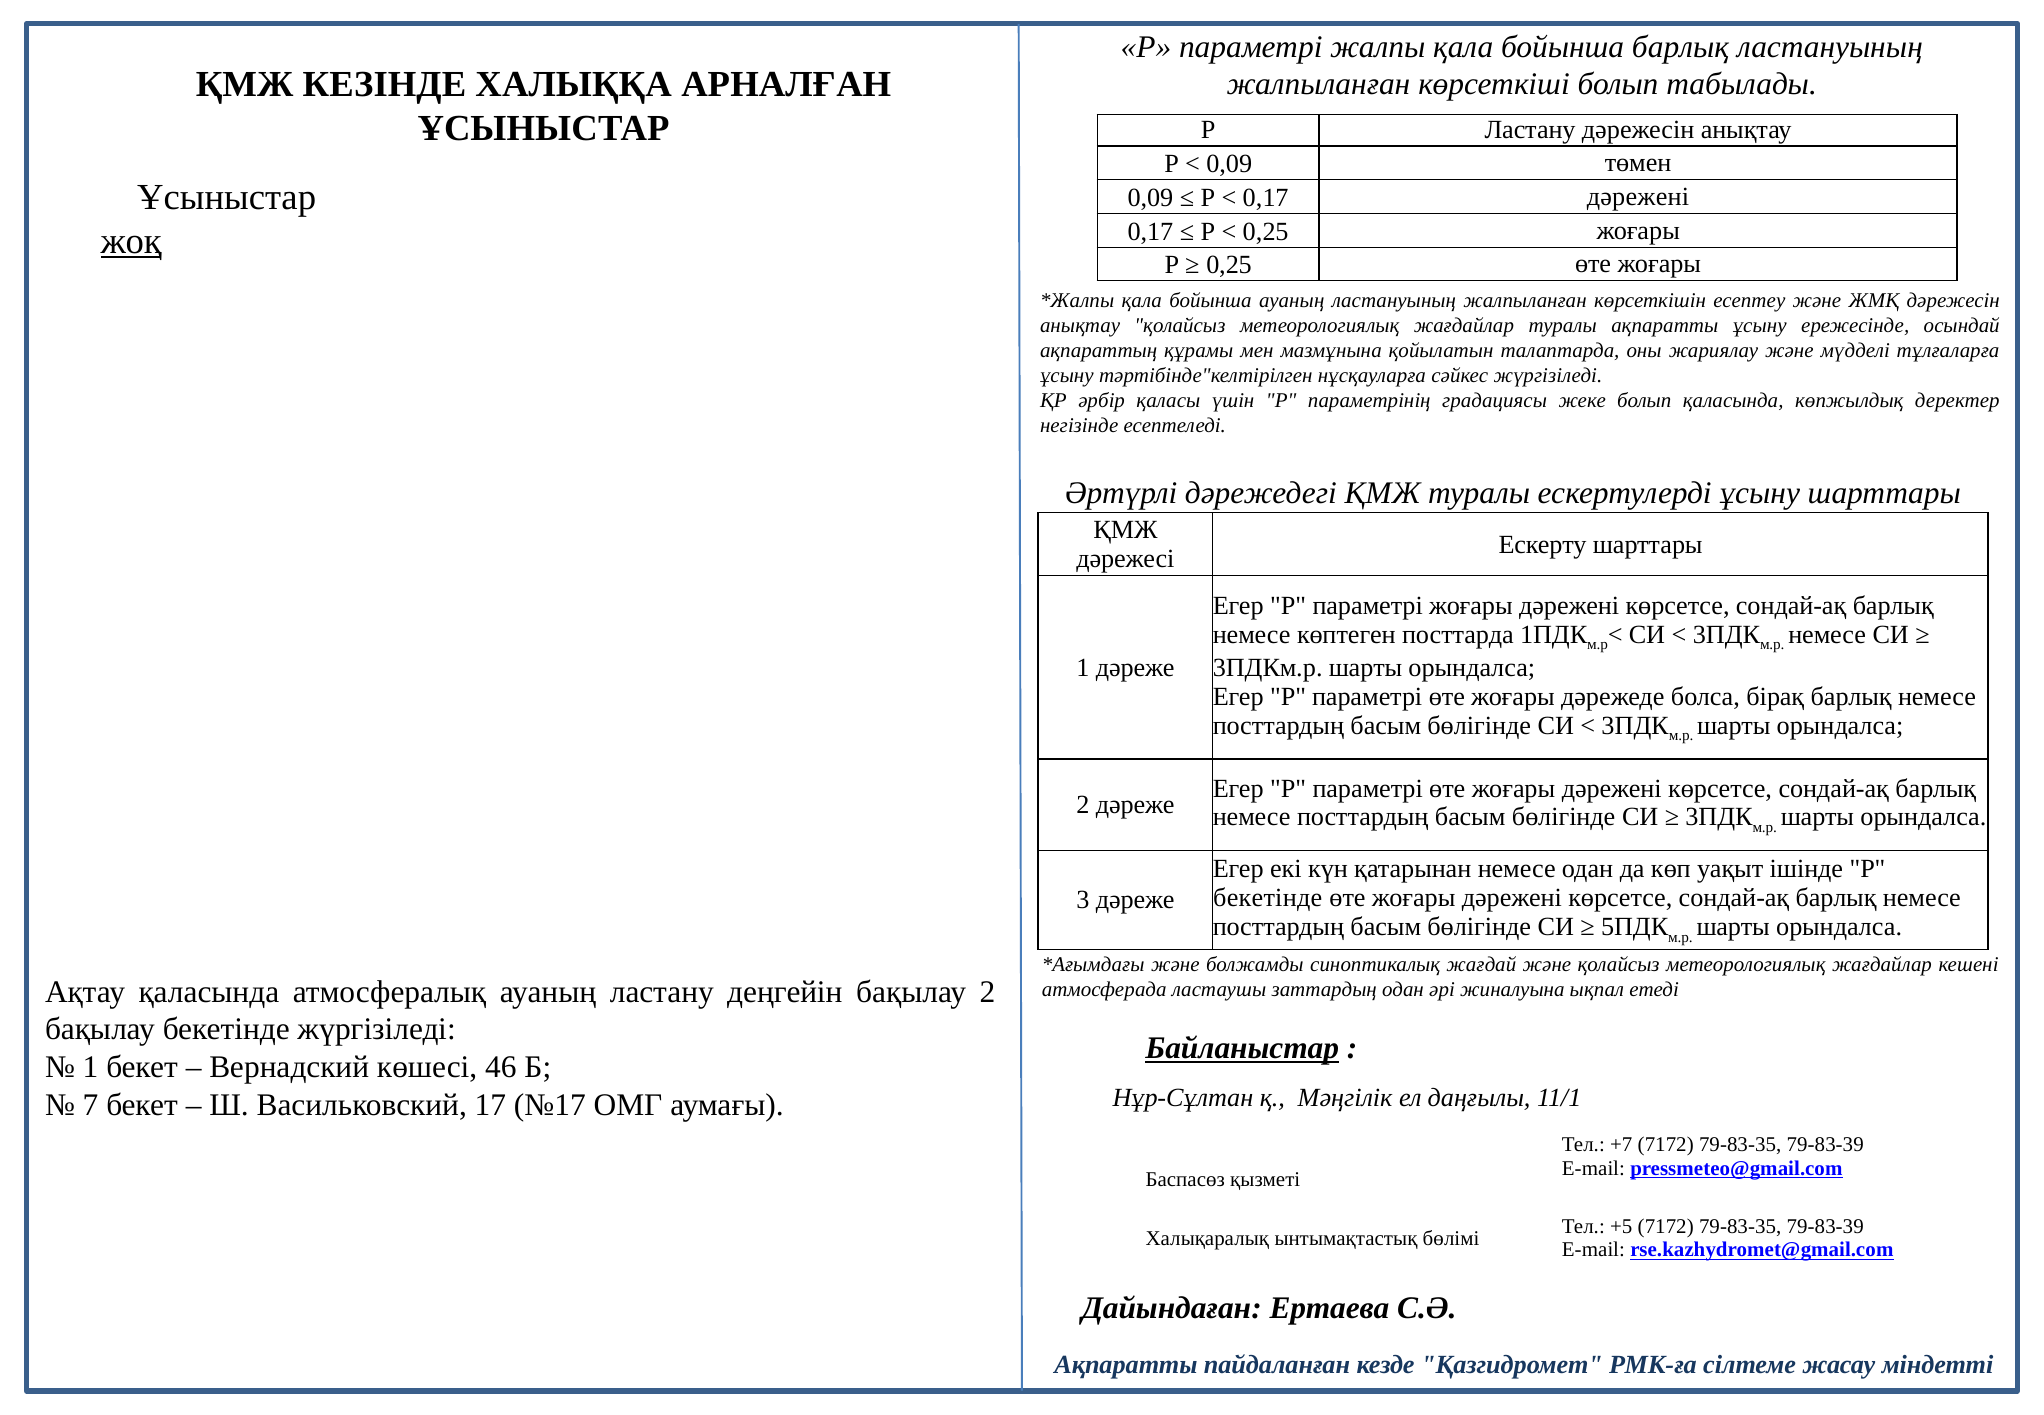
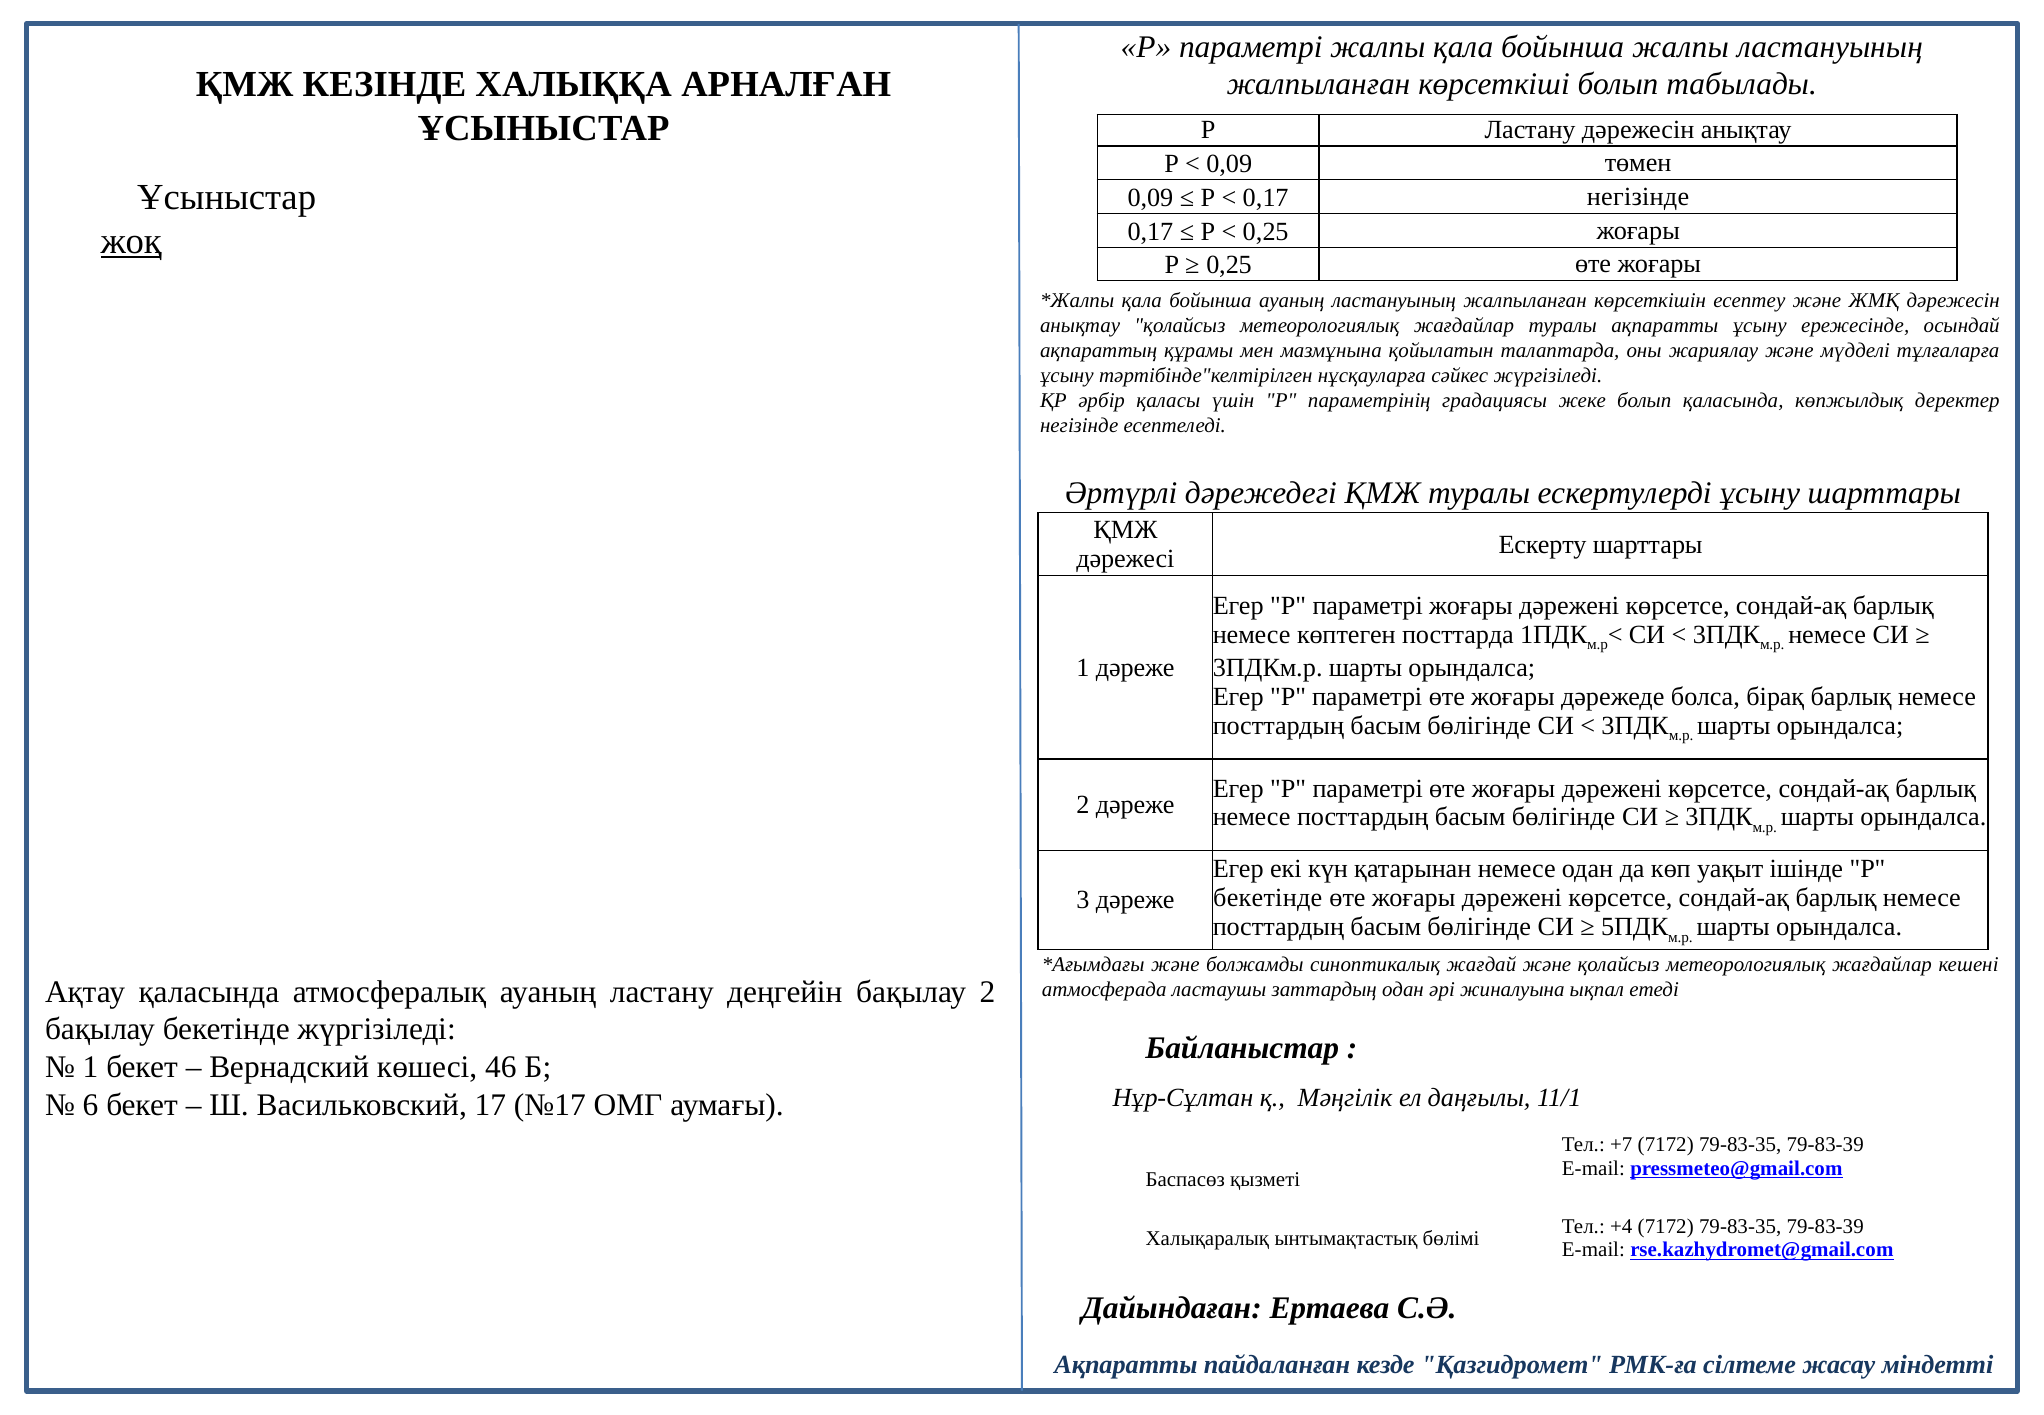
бойынша барлық: барлық -> жалпы (1680, 47)
0,17 дәрежені: дәрежені -> негізінде (1638, 197)
Байланыстар underline: present -> none (1242, 1049)
7: 7 -> 6 (91, 1105)
+5: +5 -> +4 (1621, 1227)
